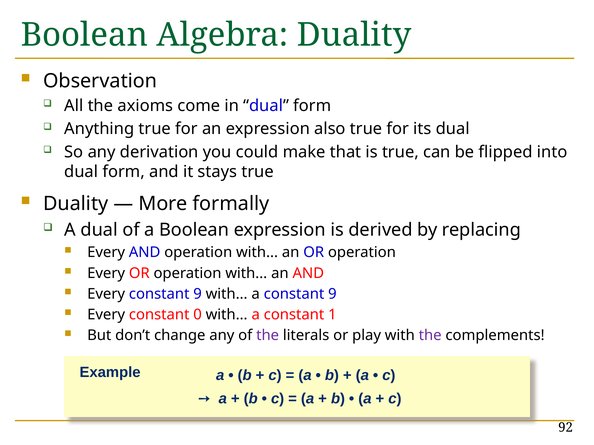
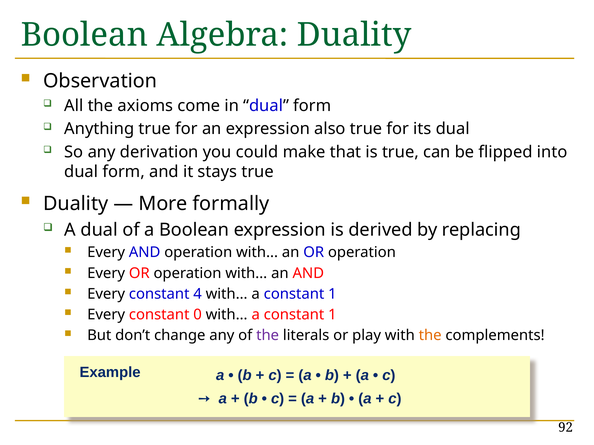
Every constant 9: 9 -> 4 (198, 294)
9: 9 -> 1 (332, 294)
the colour: purple -> orange (430, 336)
